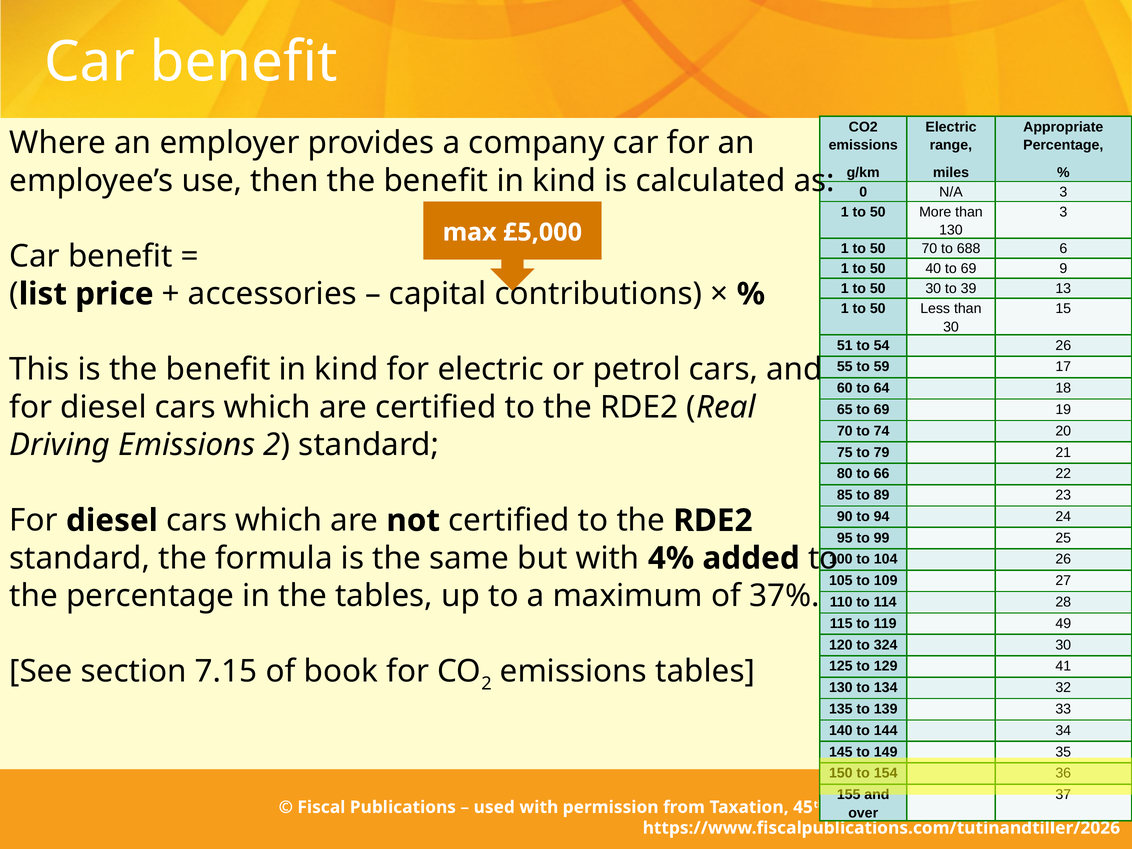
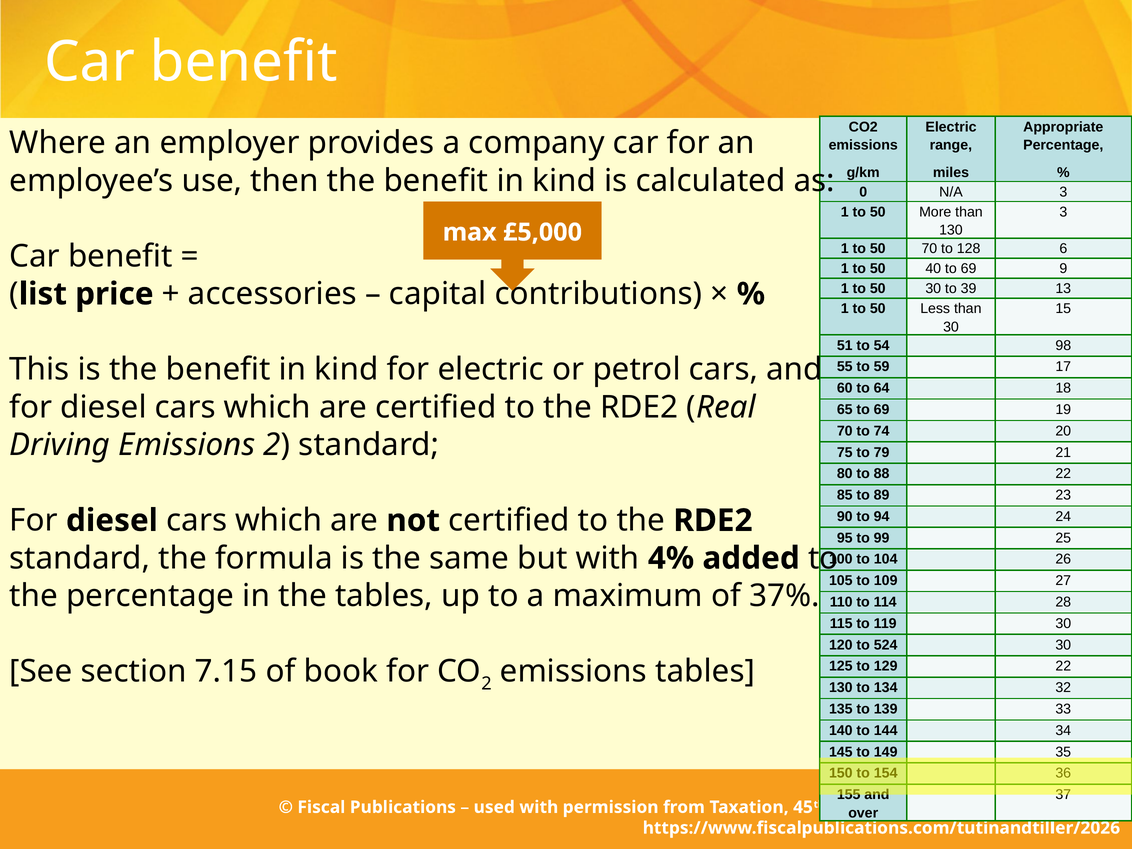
688: 688 -> 128 (969, 249)
54 26: 26 -> 98 (1063, 345)
66: 66 -> 88 (882, 474)
119 49: 49 -> 30 (1063, 623)
324: 324 -> 524 (886, 645)
129 41: 41 -> 22 (1063, 666)
